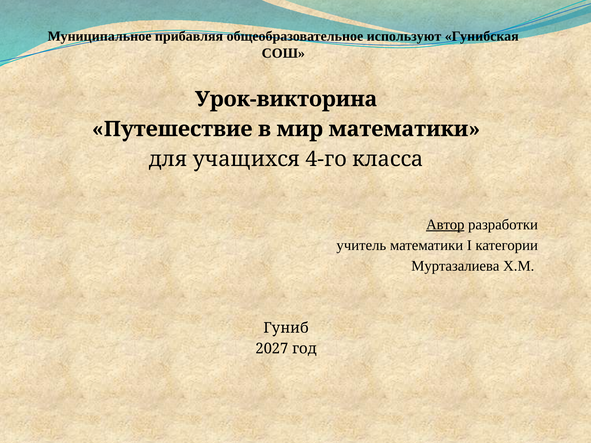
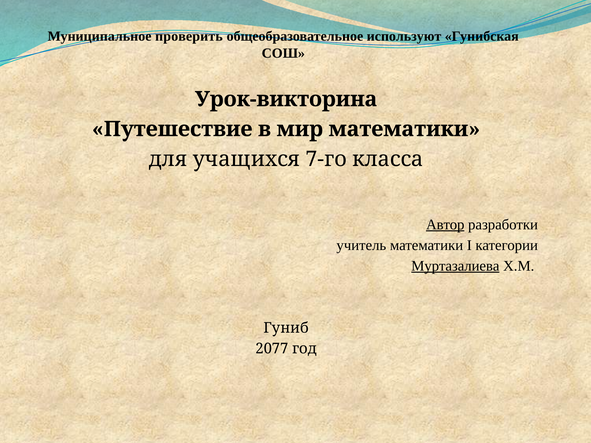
прибавляя: прибавляя -> проверить (189, 36)
4-го: 4-го -> 7-го (326, 159)
Муртазалиева underline: none -> present (455, 266)
2027: 2027 -> 2077 (272, 349)
